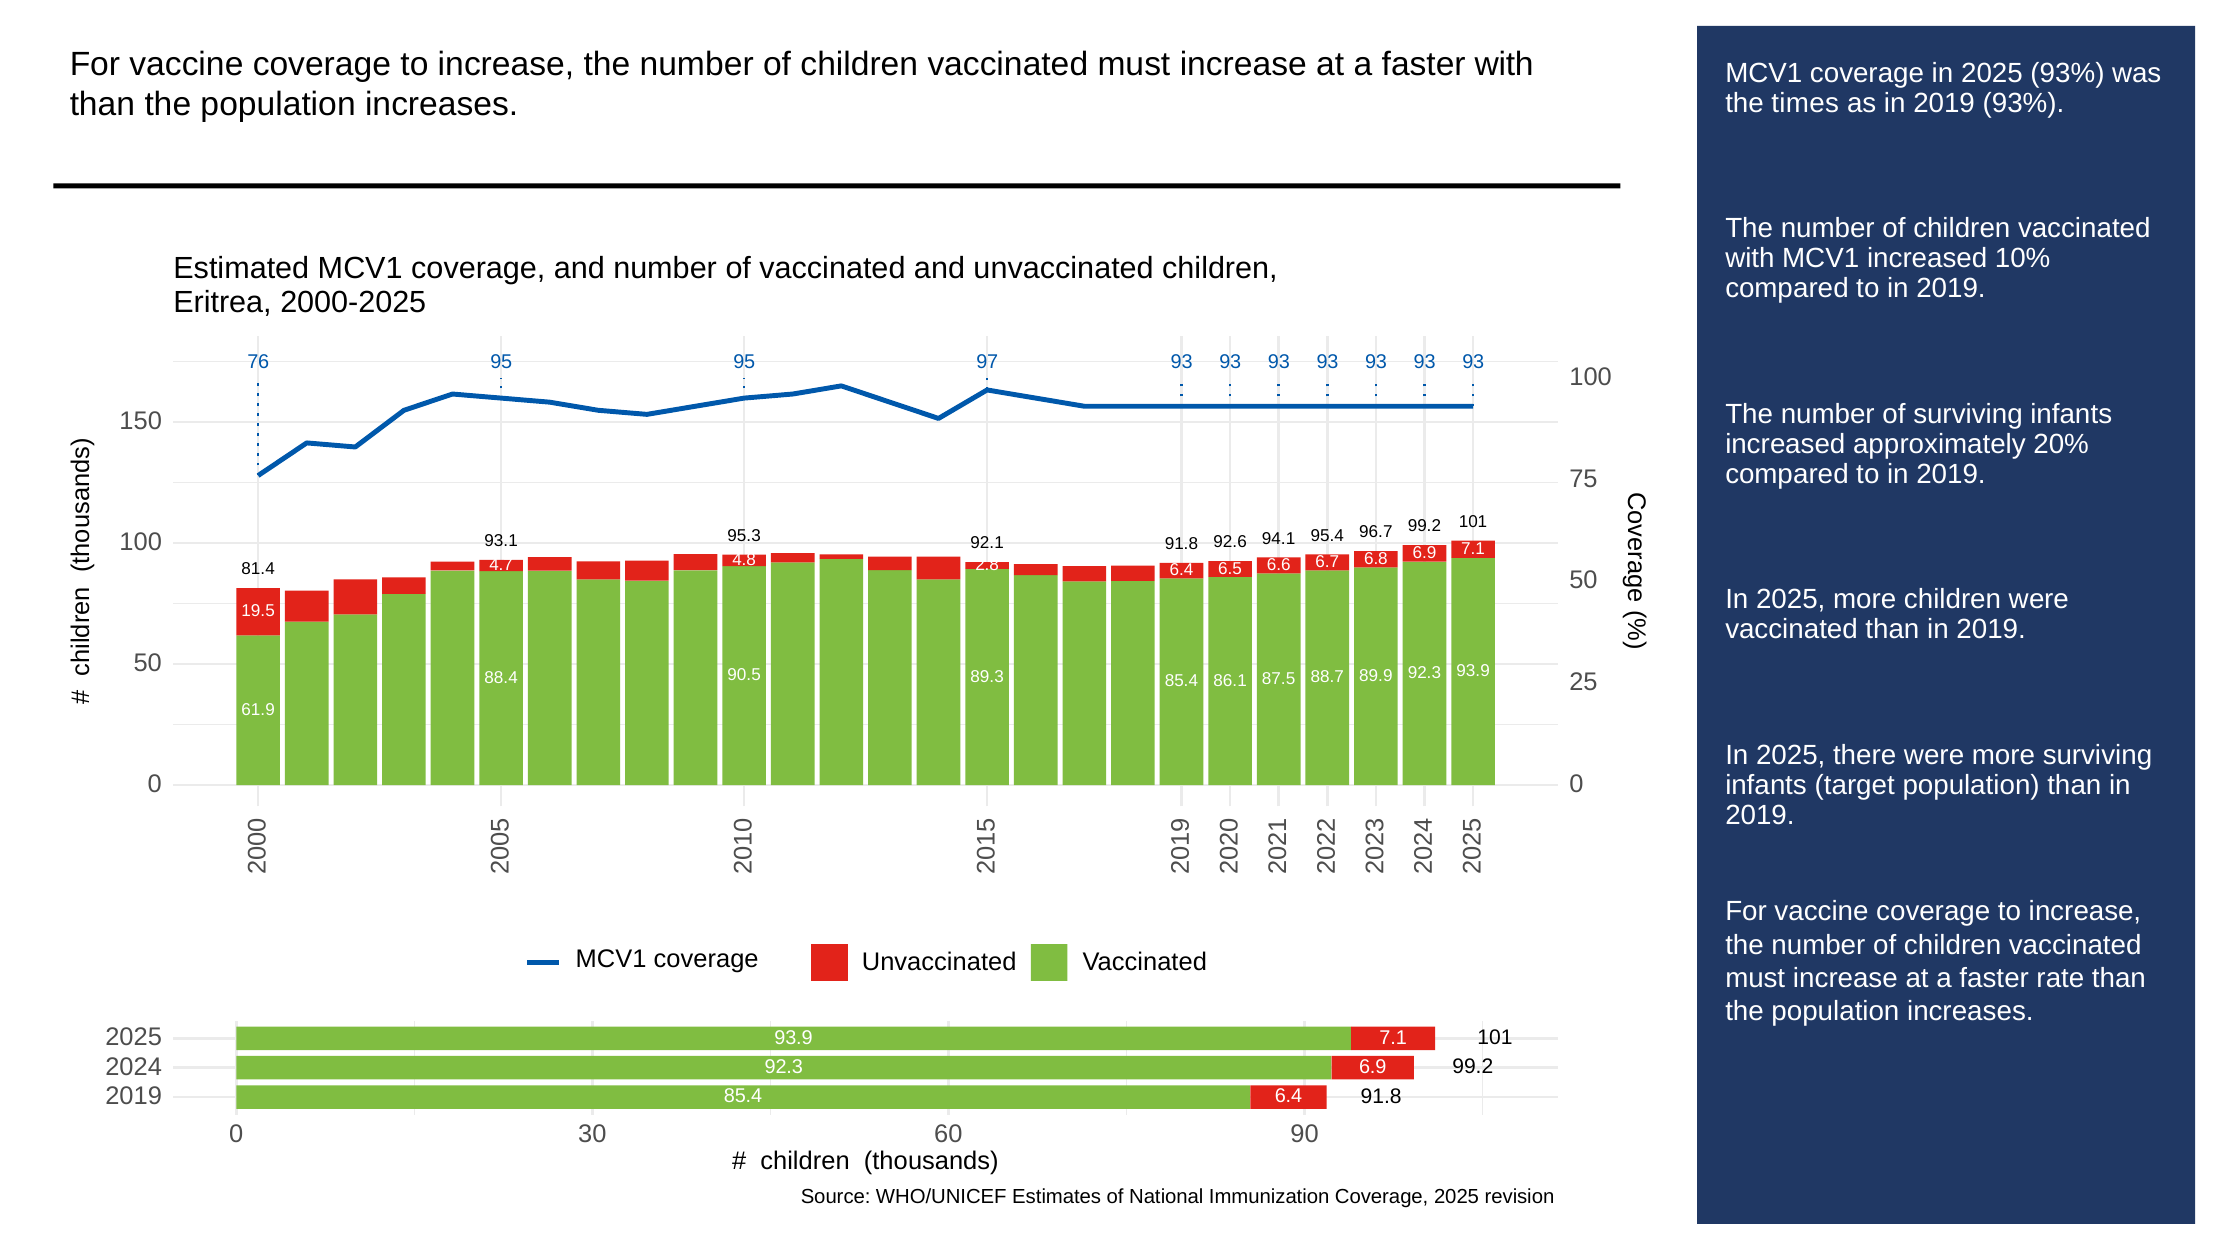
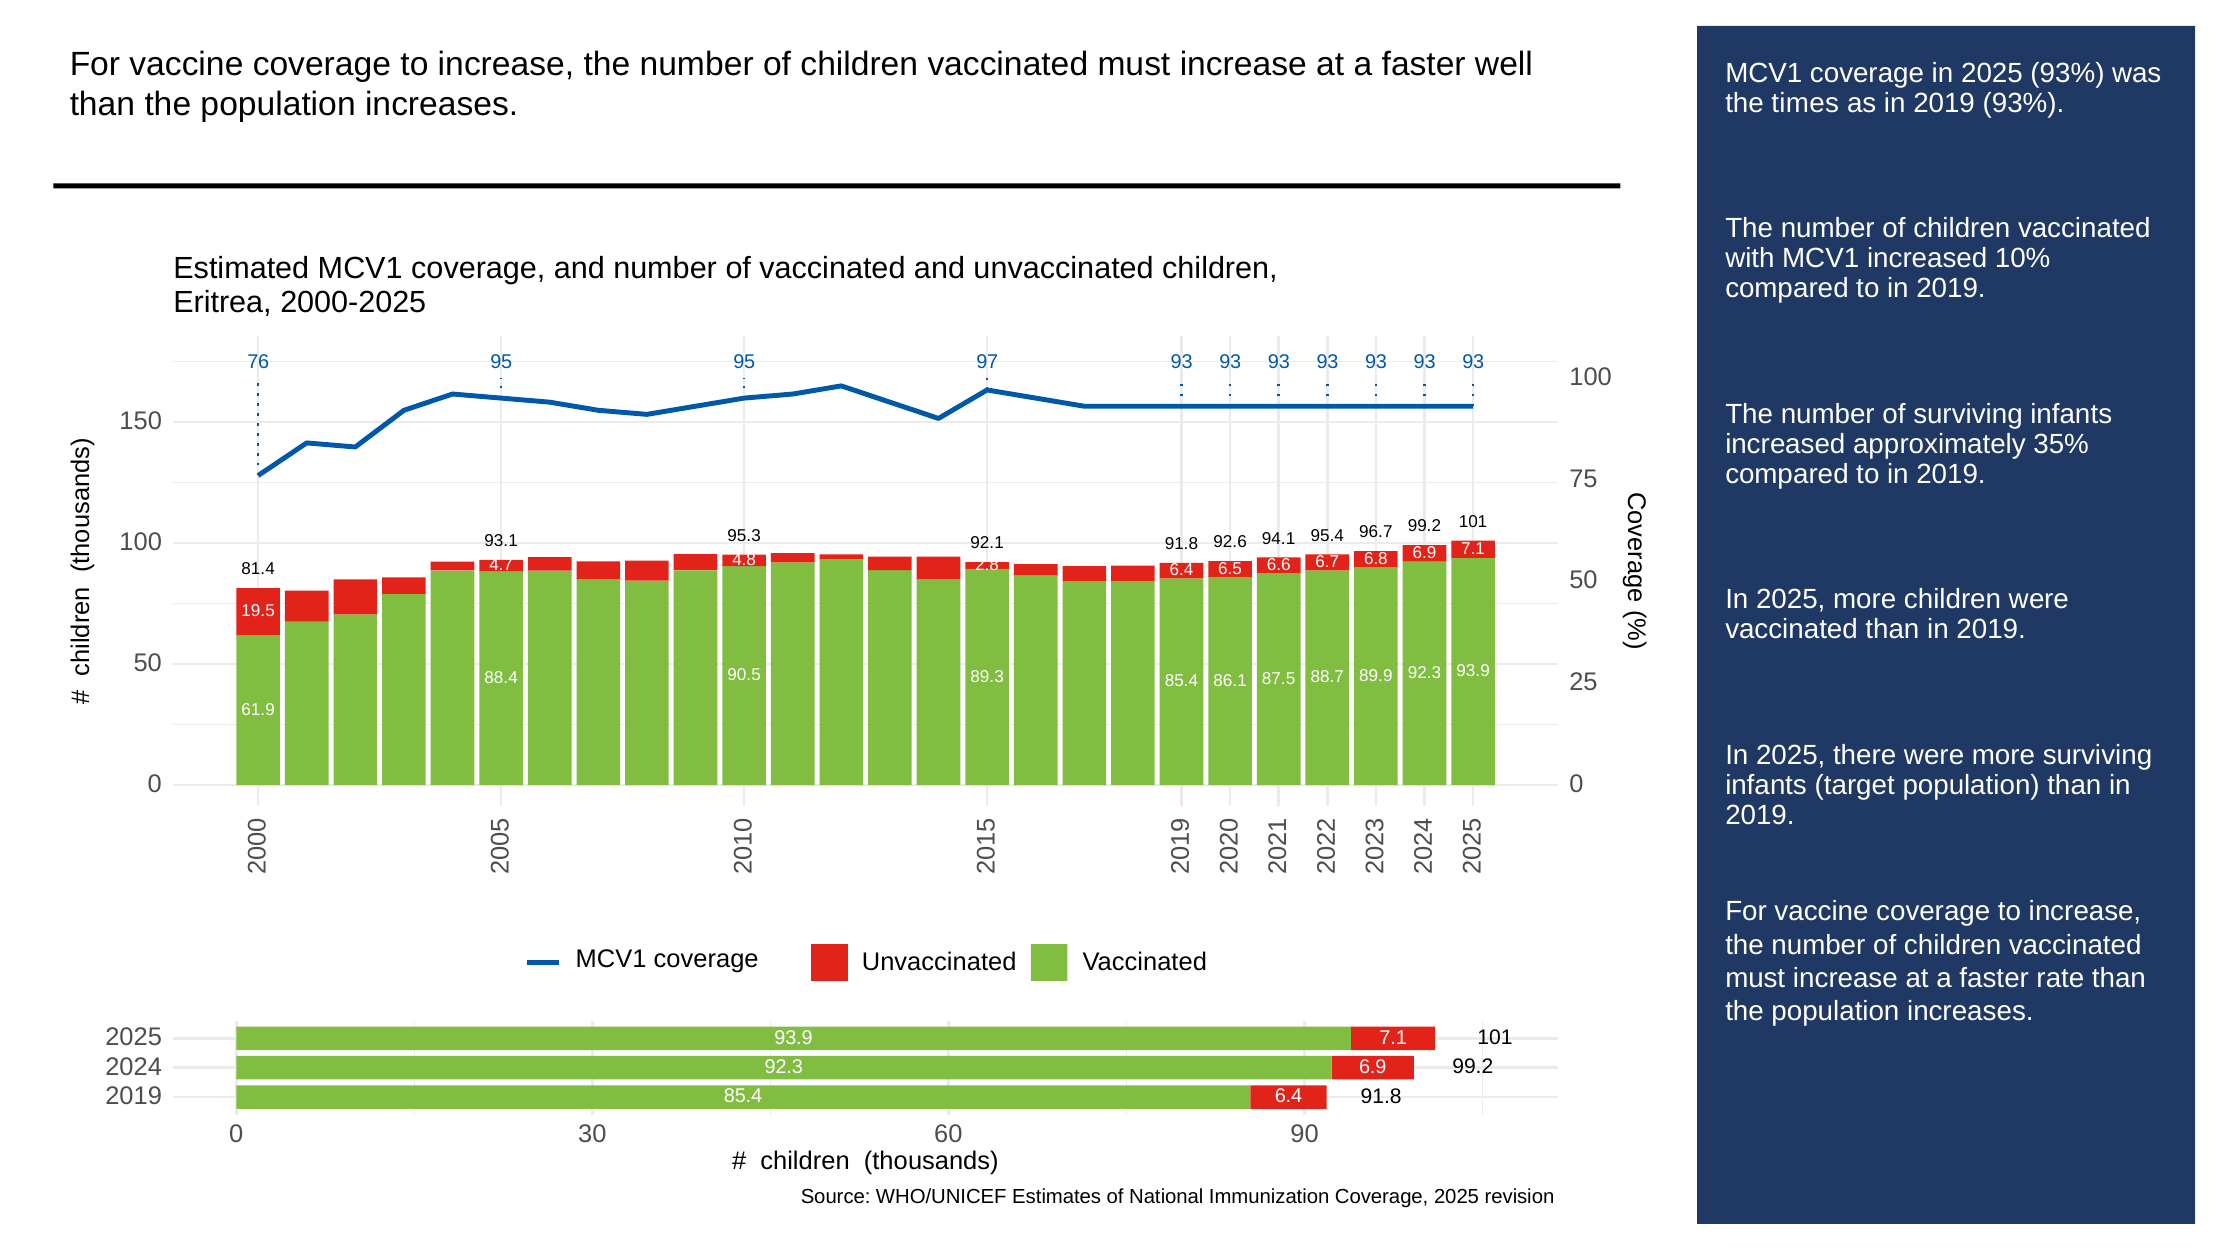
faster with: with -> well (1504, 64)
20%: 20% -> 35% (2061, 444)
